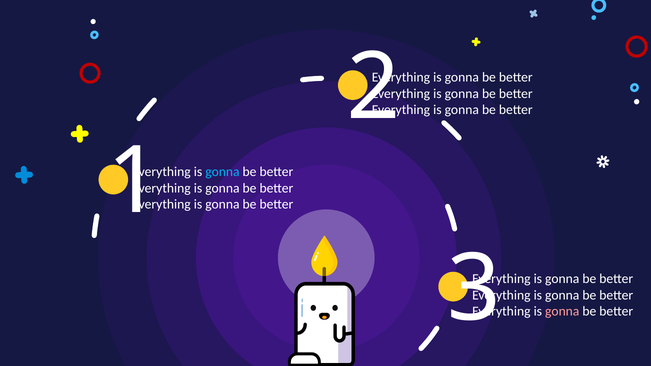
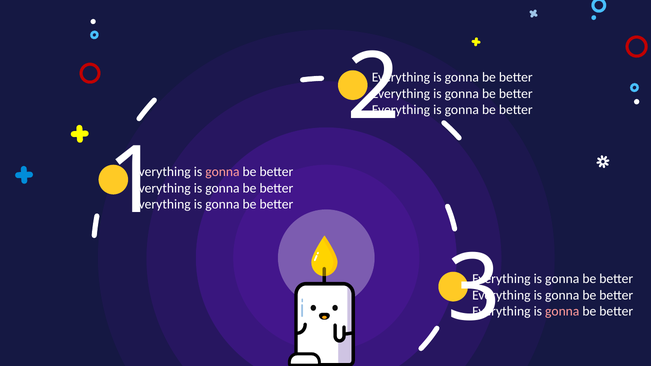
gonna colour: light blue -> pink (222, 172)
